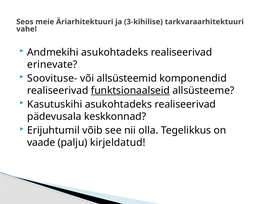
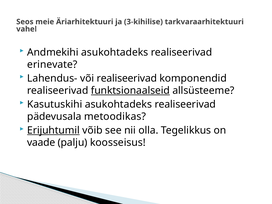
Soovituse-: Soovituse- -> Lahendus- (52, 78)
või allsüsteemid: allsüsteemid -> realiseerivad (127, 78)
keskkonnad: keskkonnad -> metoodikas (115, 117)
Erijuhtumil underline: none -> present (53, 130)
kirjeldatud: kirjeldatud -> koosseisus (118, 143)
